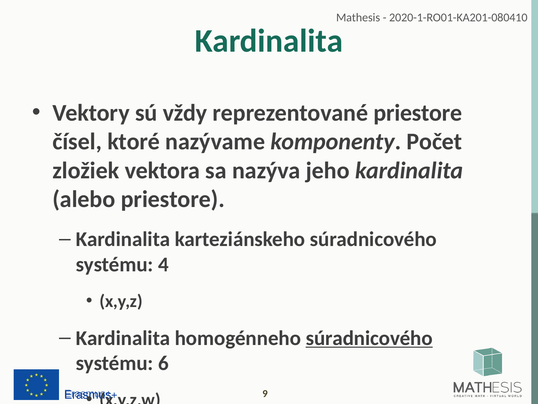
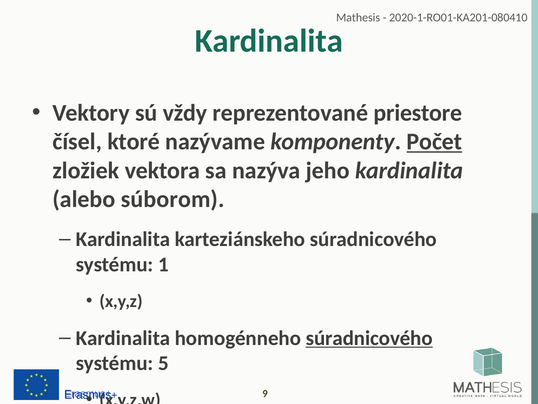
Počet underline: none -> present (434, 142)
alebo priestore: priestore -> súborom (173, 199)
4: 4 -> 1 (163, 264)
6: 6 -> 5 (163, 363)
